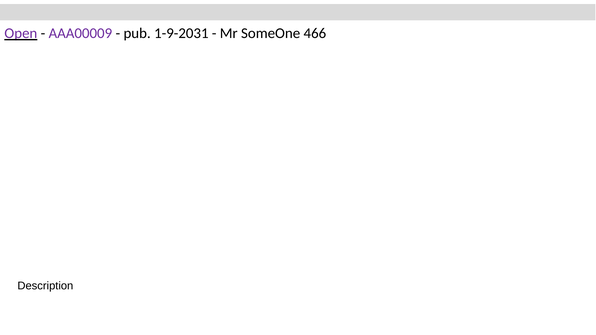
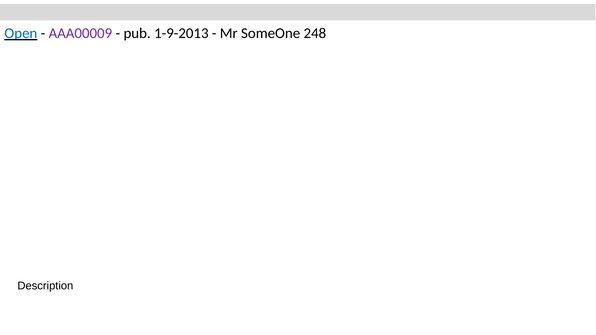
Open colour: purple -> blue (21, 33)
1-9-2031: 1-9-2031 -> 1-9-2013 (181, 33)
466: 466 -> 248 (315, 33)
